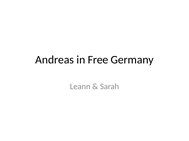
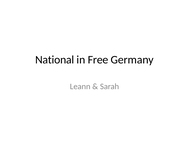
Andreas: Andreas -> National (55, 60)
